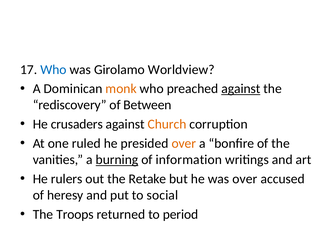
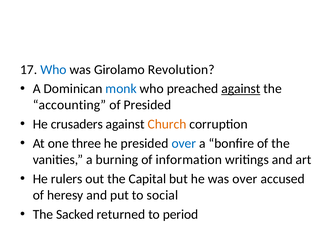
Worldview: Worldview -> Revolution (181, 70)
monk colour: orange -> blue (121, 89)
rediscovery: rediscovery -> accounting (69, 105)
of Between: Between -> Presided (147, 105)
ruled: ruled -> three (86, 143)
over colour: orange -> blue (184, 143)
burning underline: present -> none (117, 160)
Retake: Retake -> Capital (147, 179)
Troops: Troops -> Sacked (75, 214)
